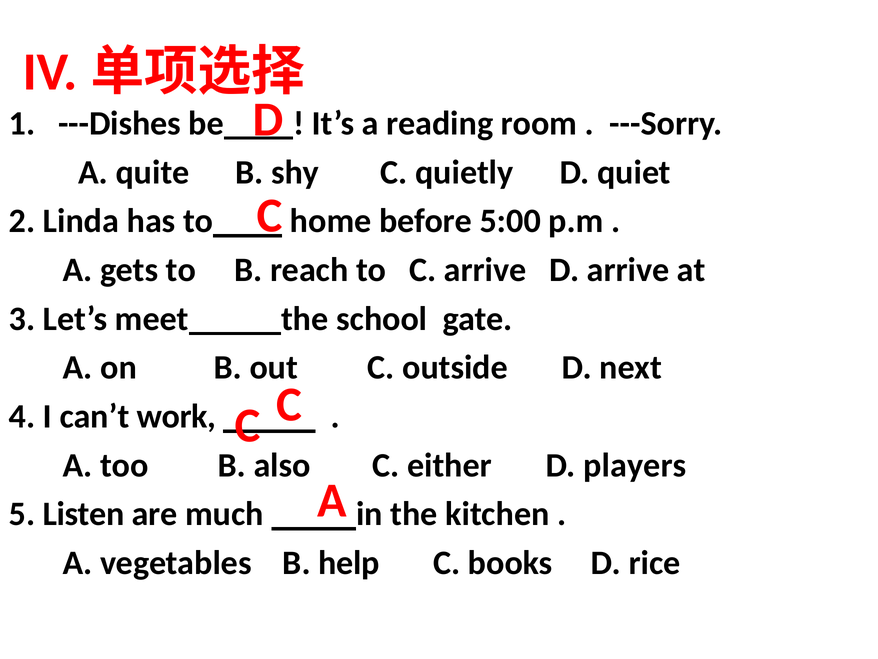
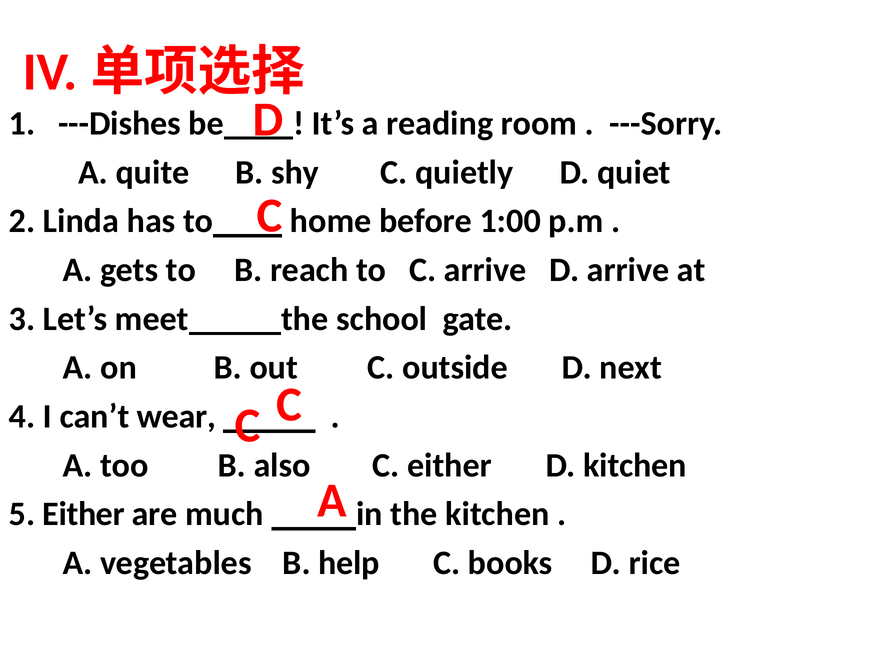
5:00: 5:00 -> 1:00 (510, 221)
work: work -> wear (176, 416)
D players: players -> kitchen (635, 465)
5 Listen: Listen -> Either (84, 514)
